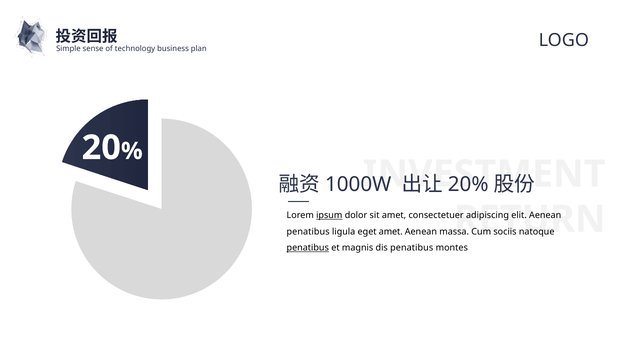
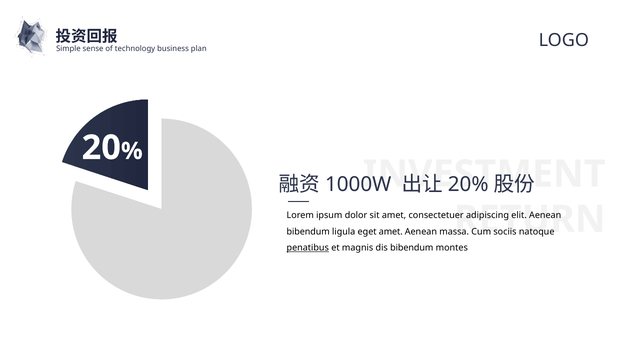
ipsum underline: present -> none (329, 215)
penatibus: penatibus -> bibendum (308, 231)
dis penatibus: penatibus -> bibendum (412, 248)
